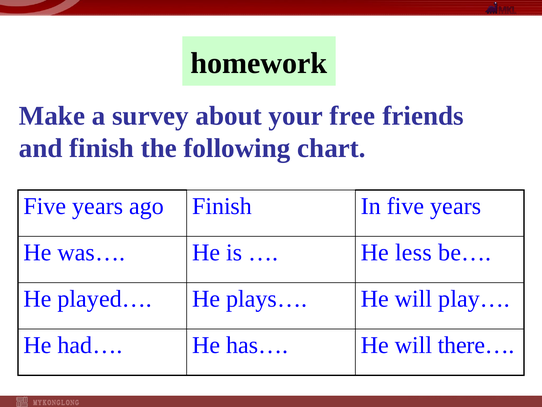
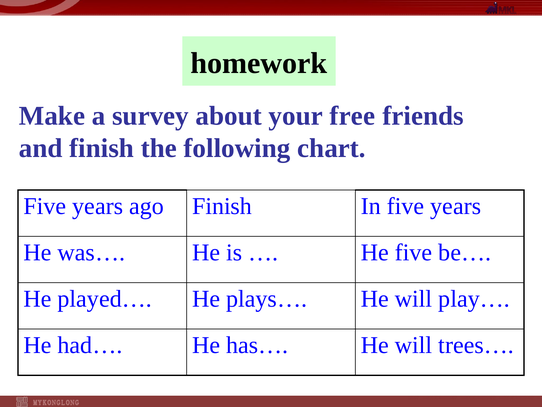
He less: less -> five (414, 252)
there…: there… -> trees… (476, 345)
